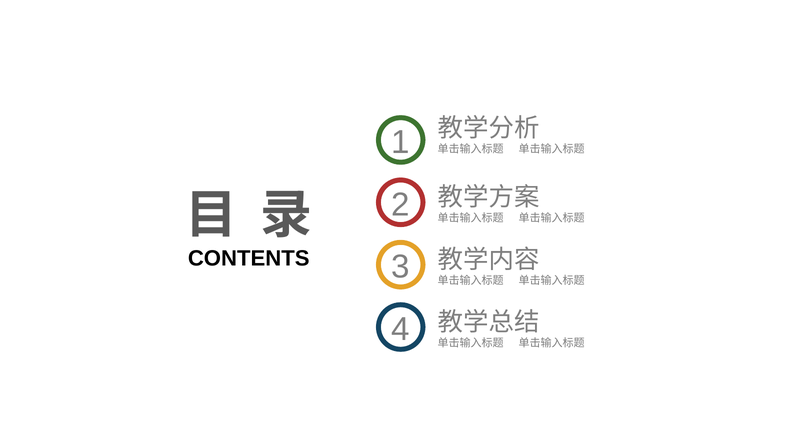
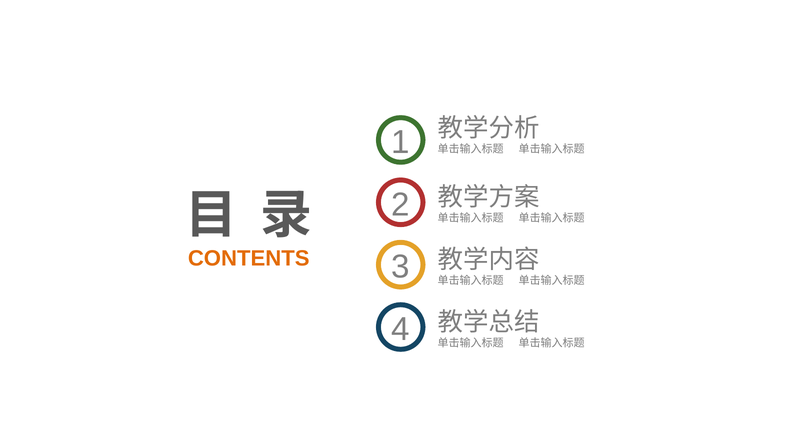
CONTENTS colour: black -> orange (249, 258)
